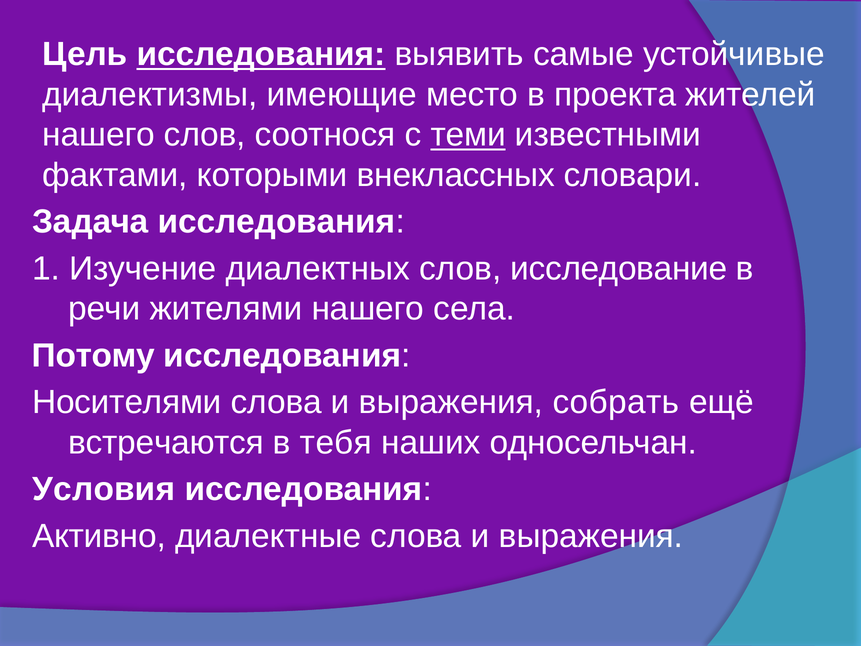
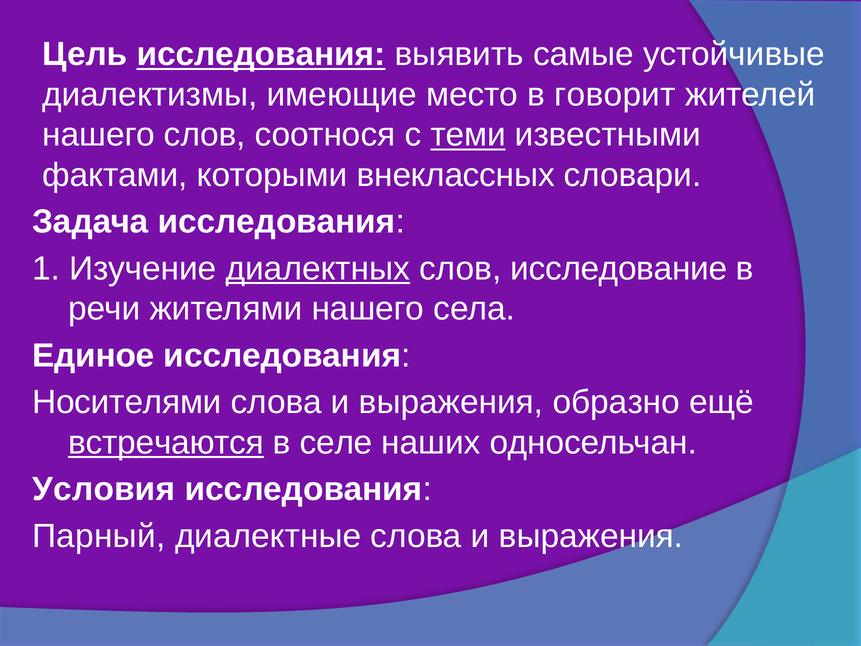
проекта: проекта -> говорит (615, 95)
диалектных underline: none -> present (318, 269)
Потому: Потому -> Единое (93, 355)
собрать: собрать -> образно (616, 402)
встречаются underline: none -> present (166, 442)
тебя: тебя -> селе (336, 442)
Активно: Активно -> Парный (99, 536)
